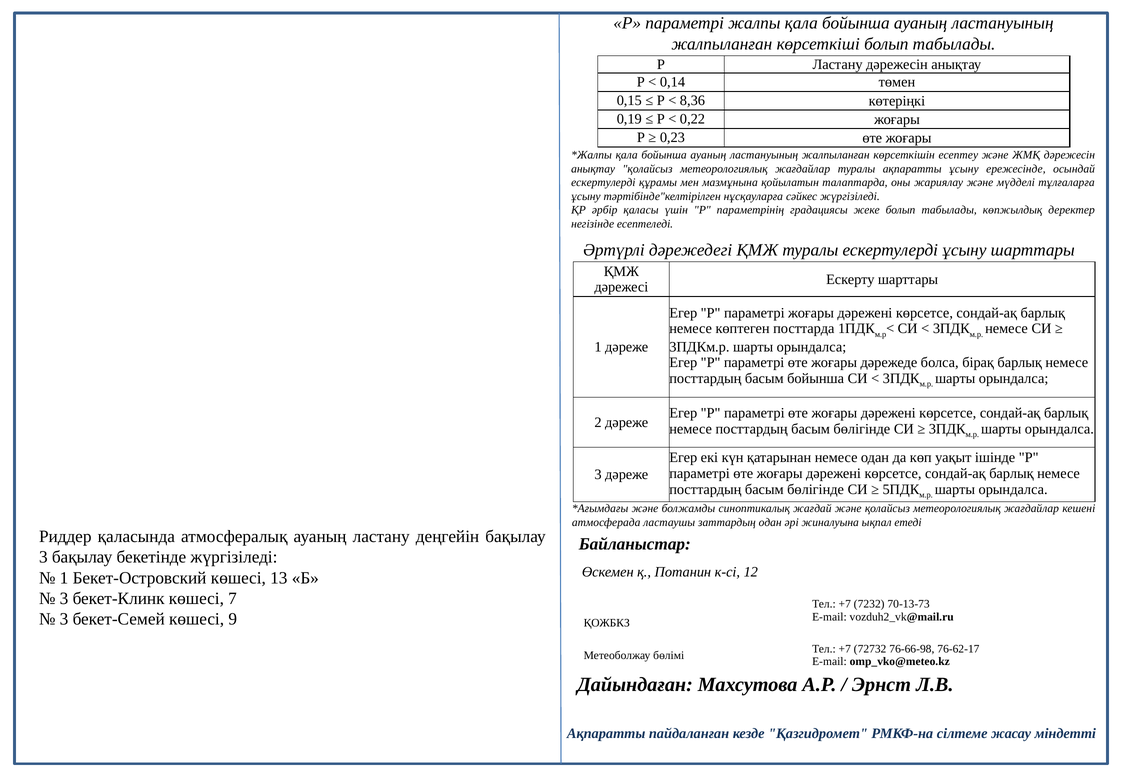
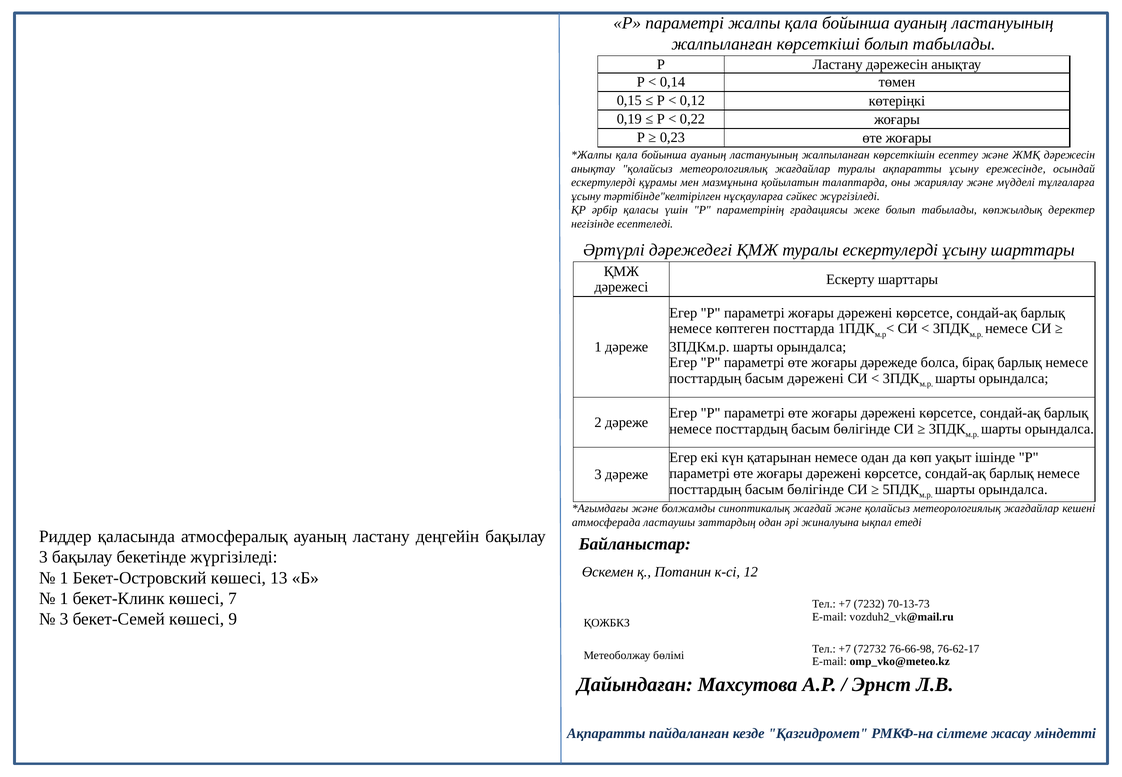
8,36: 8,36 -> 0,12 (692, 101)
басым бойынша: бойынша -> дәрежені (816, 378)
3: 3 -> 1 (64, 598)
